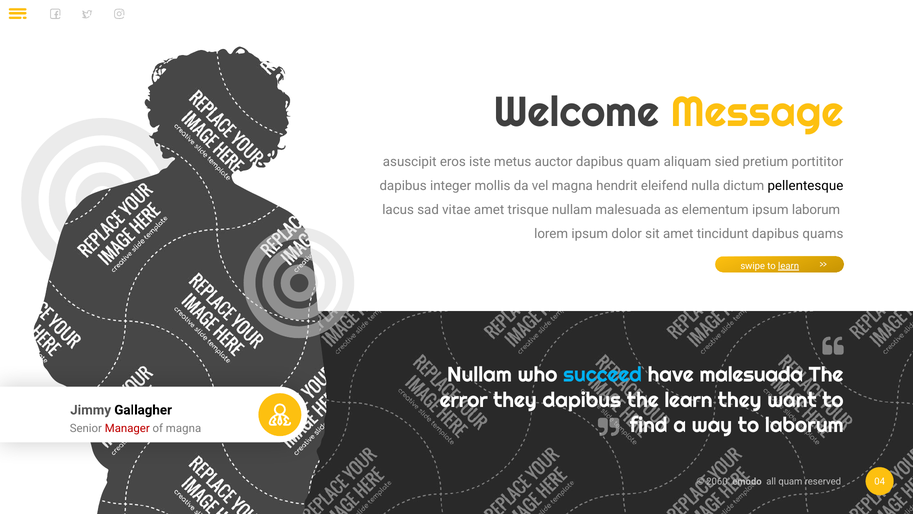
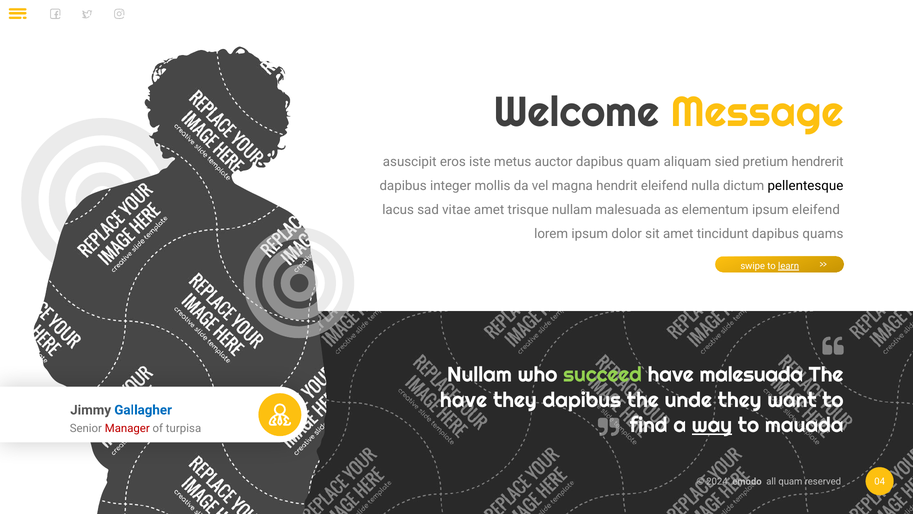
portititor: portititor -> hendrerit (818, 162)
laborum: laborum -> eleifend (816, 210)
succeed colour: light blue -> light green (603, 375)
error: error -> have (464, 400)
the learn: learn -> unde (688, 400)
Gallagher colour: black -> blue (143, 410)
way underline: none -> present (712, 425)
to laborum: laborum -> mauada (804, 425)
of magna: magna -> turpisa (184, 428)
2060: 2060 -> 2024 (717, 481)
